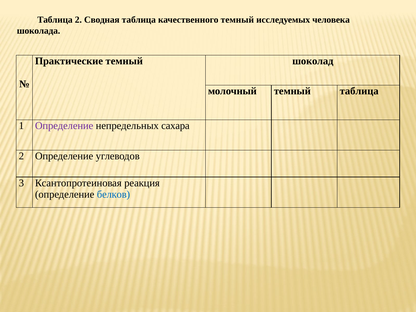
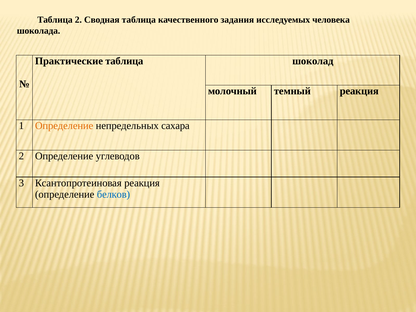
качественного темный: темный -> задания (237, 20)
Практические темный: темный -> таблица (124, 61)
темный таблица: таблица -> реакция (359, 91)
Определение colour: purple -> orange (64, 126)
